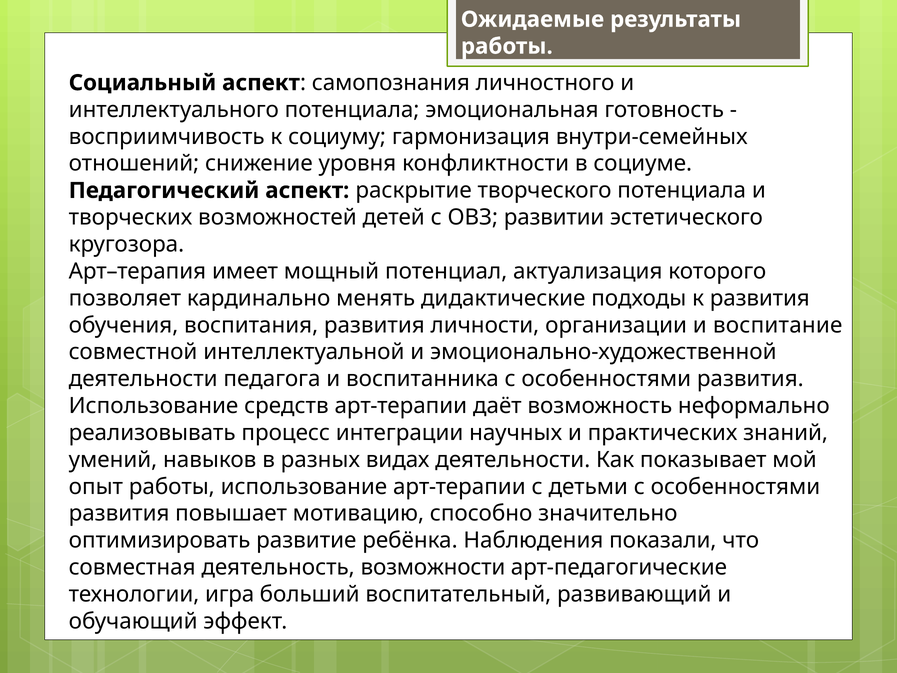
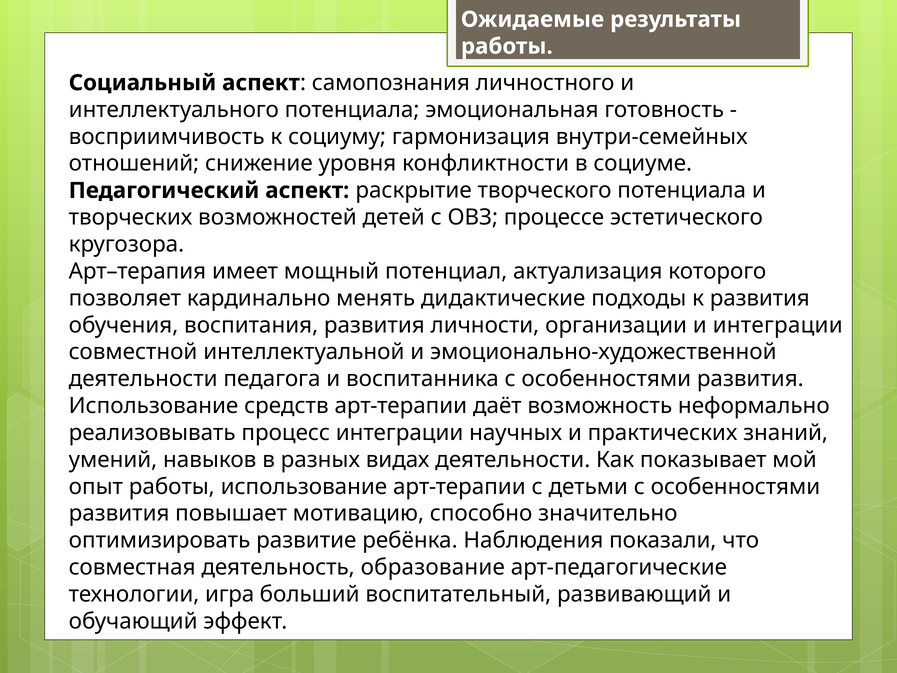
развитии: развитии -> процессе (554, 217)
и воспитание: воспитание -> интеграции (778, 325)
возможности: возможности -> образование (433, 567)
